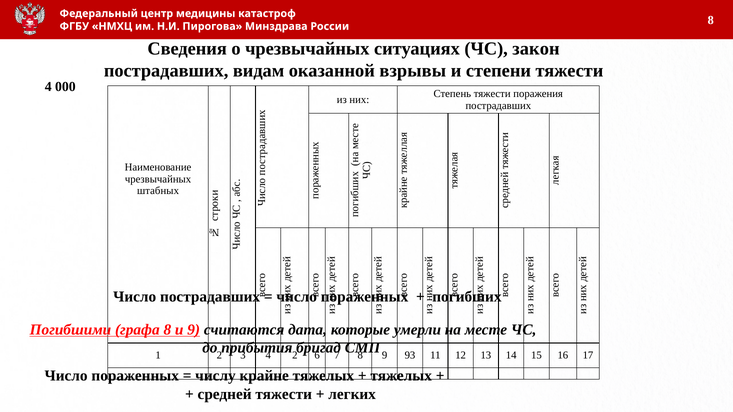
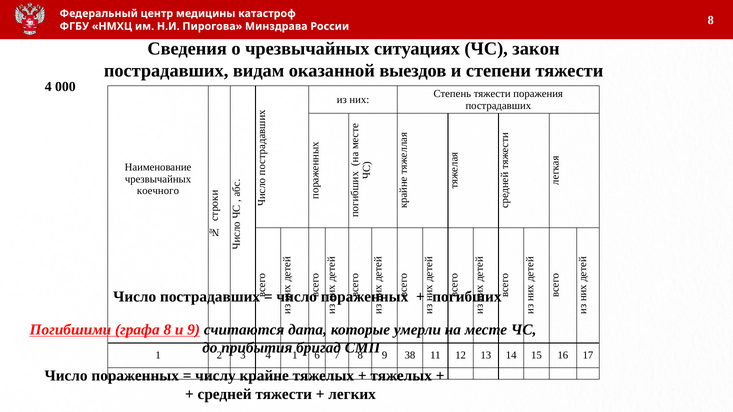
взрывы: взрывы -> выездов (413, 71)
штабных: штабных -> коечного (158, 191)
2: 2 -> 1 (295, 356)
93: 93 -> 38 (410, 356)
